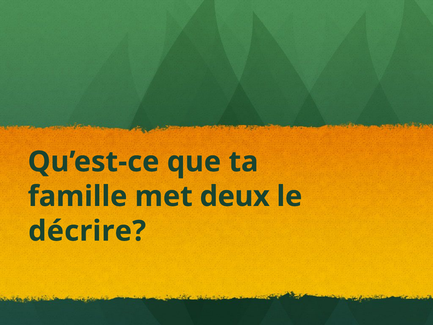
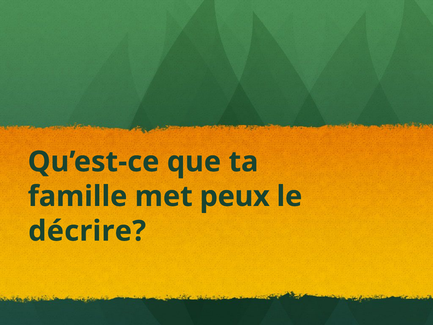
deux: deux -> peux (235, 196)
